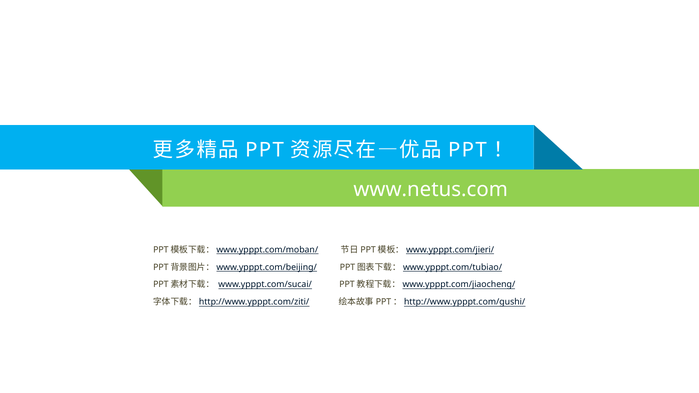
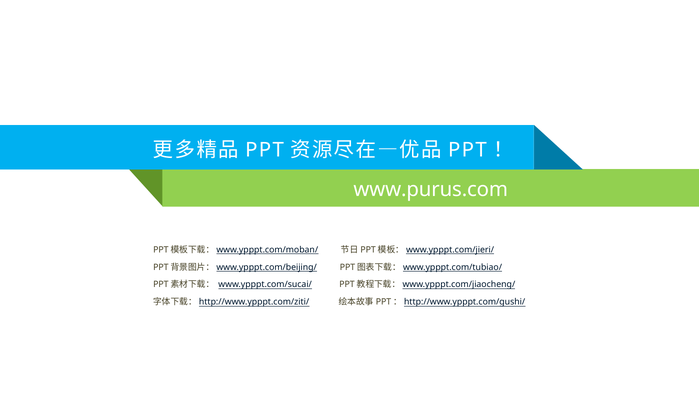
www.netus.com: www.netus.com -> www.purus.com (431, 189)
